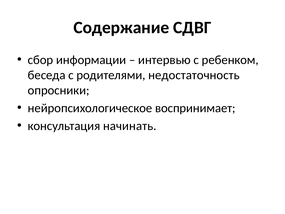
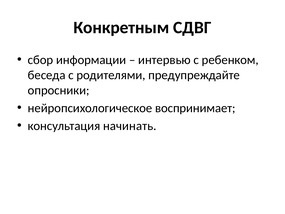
Содержание: Содержание -> Конкретным (121, 28)
недостаточность: недостаточность -> предупреждайте (194, 75)
